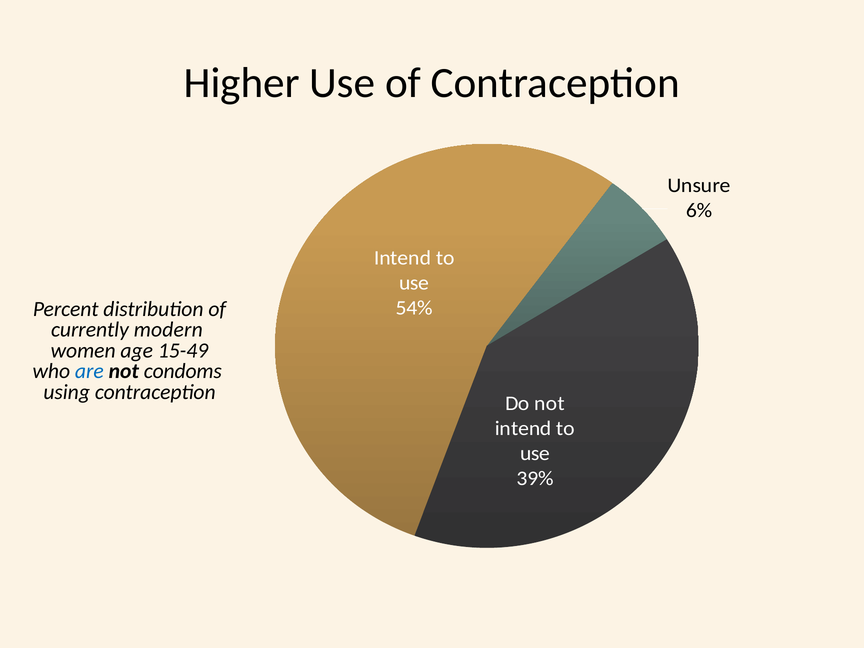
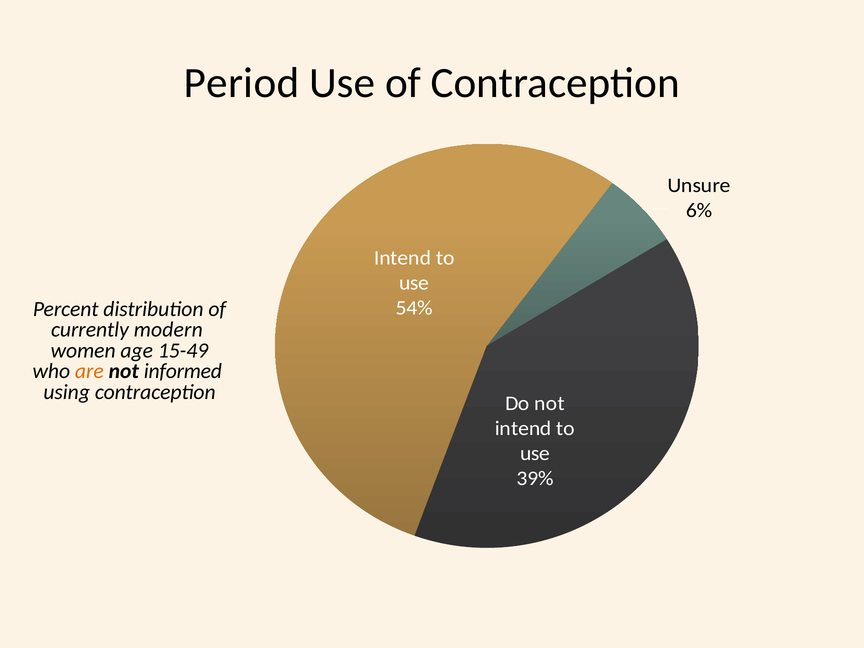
Higher: Higher -> Period (242, 83)
are colour: blue -> orange (89, 371)
condoms: condoms -> informed (183, 371)
